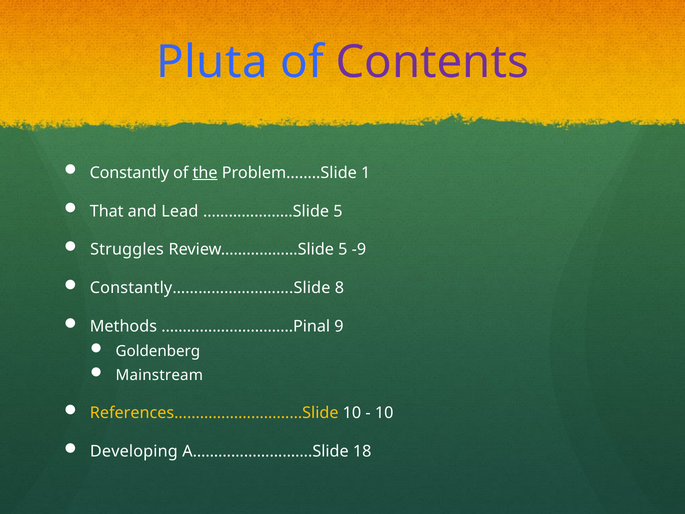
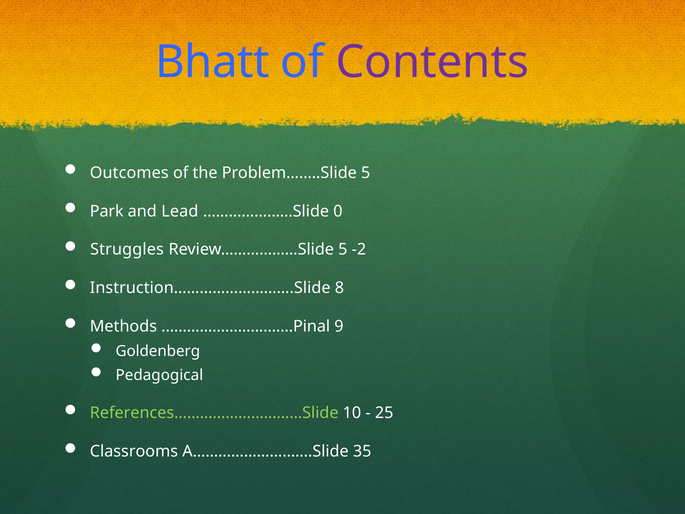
Pluta: Pluta -> Bhatt (212, 62)
Constantly: Constantly -> Outcomes (129, 173)
the underline: present -> none (205, 173)
Problem……..Slide 1: 1 -> 5 (366, 173)
That: That -> Park (107, 211)
…………………Slide 5: 5 -> 0 (338, 211)
-9: -9 -> -2 (359, 250)
Constantly……………………….Slide: Constantly……………………….Slide -> Instruction……………………….Slide (210, 288)
Mainstream: Mainstream -> Pedagogical (159, 375)
References…………………………Slide colour: yellow -> light green (214, 413)
10: 10 -> 25 (384, 413)
Developing: Developing -> Classrooms (134, 451)
18: 18 -> 35 (362, 451)
